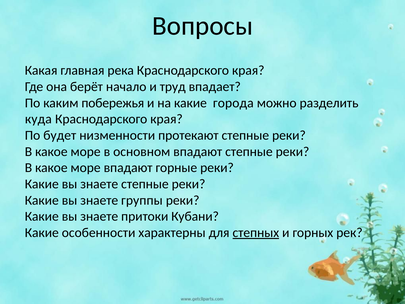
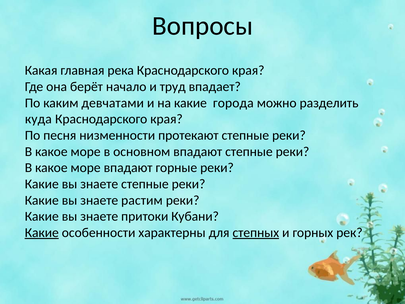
побережья: побережья -> девчатами (113, 103)
будет: будет -> песня (60, 135)
группы: группы -> растим (142, 200)
Какие underline: none -> present (42, 232)
